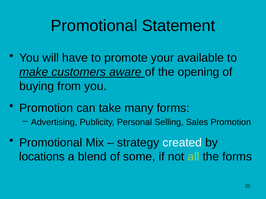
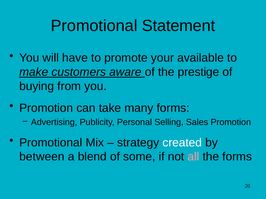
opening: opening -> prestige (199, 72)
locations: locations -> between (42, 157)
all colour: light green -> pink (193, 157)
